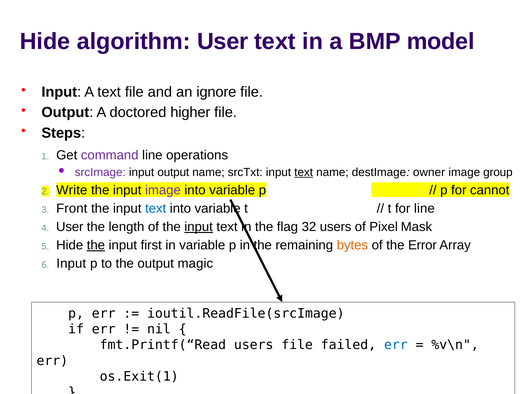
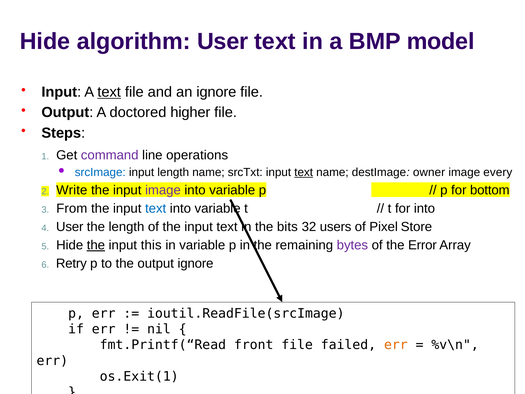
text underline: none -> present (109, 92)
srcImage colour: purple -> blue (100, 172)
input output: output -> length (173, 172)
group: group -> every (498, 172)
cannot: cannot -> bottom (490, 190)
Front: Front -> From (72, 208)
for line: line -> into (424, 208)
input underline: present -> none (199, 227)
flag: flag -> bits (287, 227)
Mask: Mask -> Store (416, 227)
first: first -> this (151, 245)
bytes colour: orange -> purple (352, 245)
Input: Input -> Retry (71, 263)
output magic: magic -> ignore (195, 263)
fmt.Printf(“Read users: users -> front (254, 345)
err colour: blue -> orange (396, 345)
